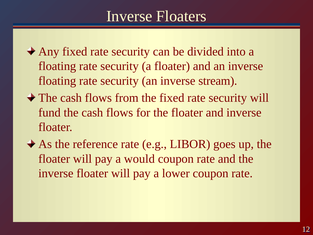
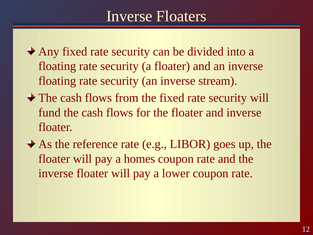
would: would -> homes (139, 159)
